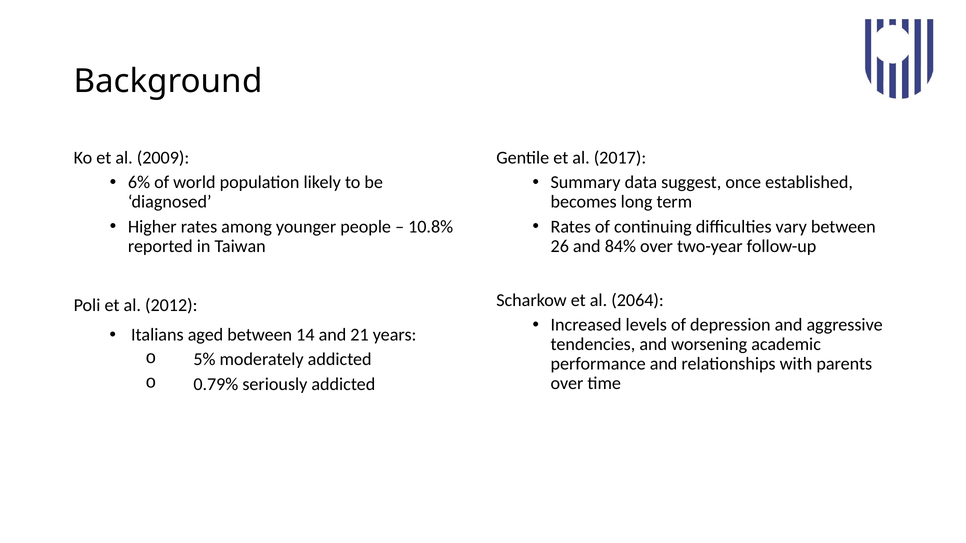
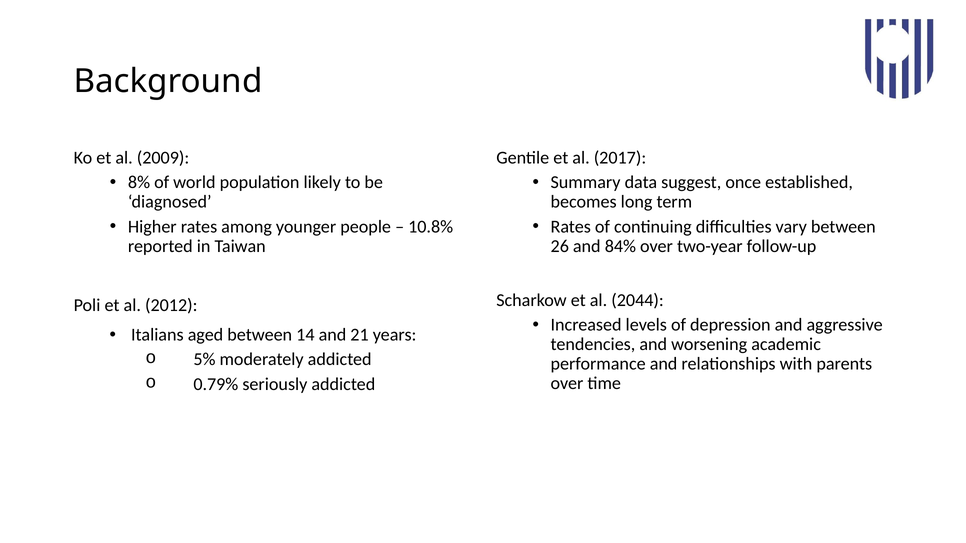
6%: 6% -> 8% (139, 183)
2064: 2064 -> 2044 (638, 300)
